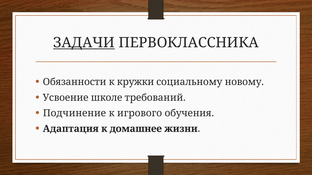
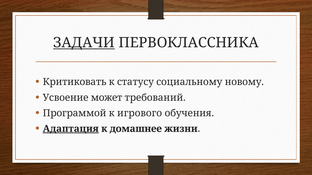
Обязанности: Обязанности -> Критиковать (75, 82)
кружки: кружки -> статусу (135, 82)
школе: школе -> может (107, 98)
Подчинение: Подчинение -> Программой (75, 113)
Адаптация underline: none -> present (71, 129)
